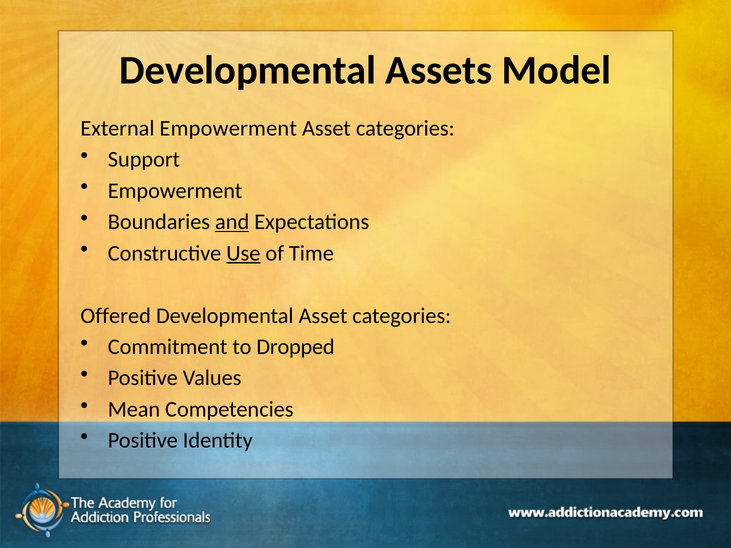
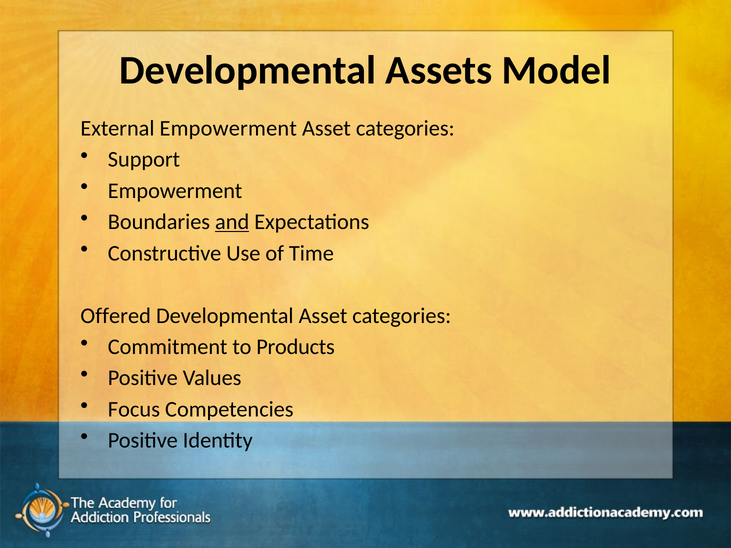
Use underline: present -> none (243, 253)
Dropped: Dropped -> Products (296, 347)
Mean: Mean -> Focus (134, 410)
